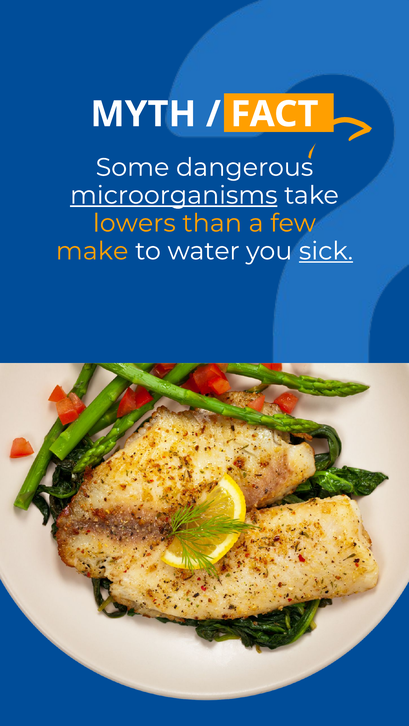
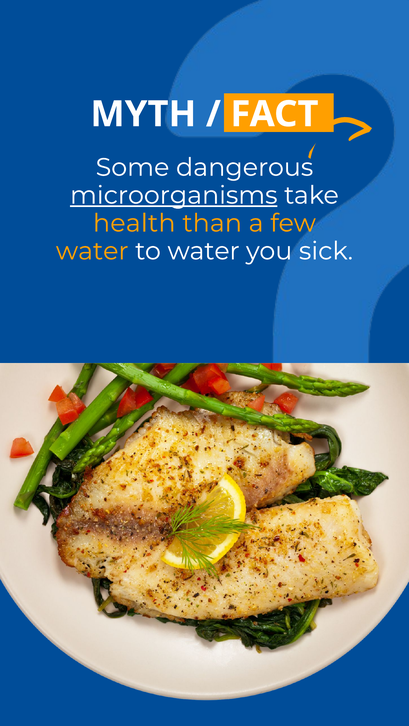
lowers: lowers -> health (134, 224)
make: make -> water (92, 251)
sick underline: present -> none (326, 251)
